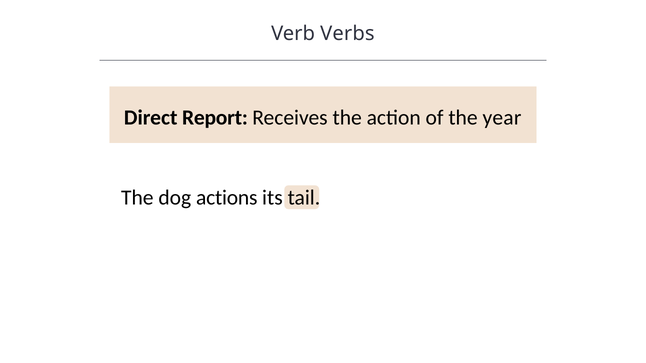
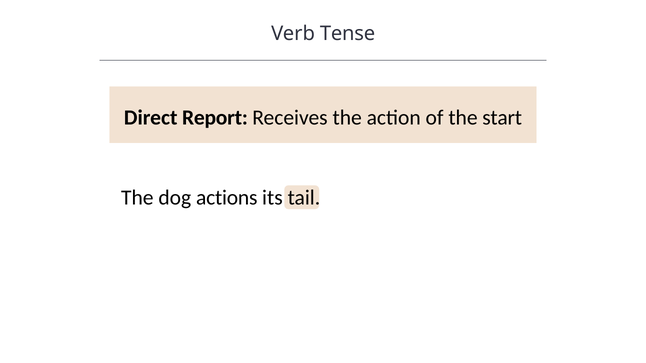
Verbs: Verbs -> Tense (348, 34)
year: year -> start (502, 118)
